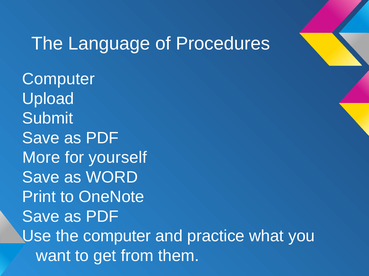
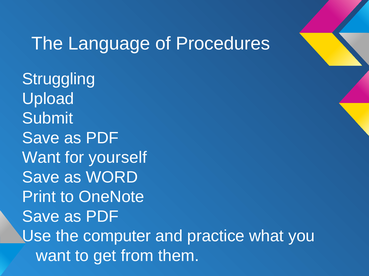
Computer: Computer -> Struggling (59, 79)
More: More -> Want (41, 158)
